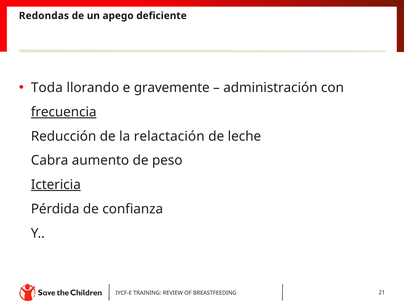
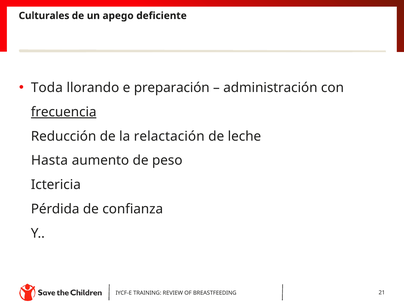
Redondas: Redondas -> Culturales (44, 16)
gravemente: gravemente -> preparación (172, 88)
Cabra: Cabra -> Hasta (49, 161)
Ictericia underline: present -> none (56, 185)
